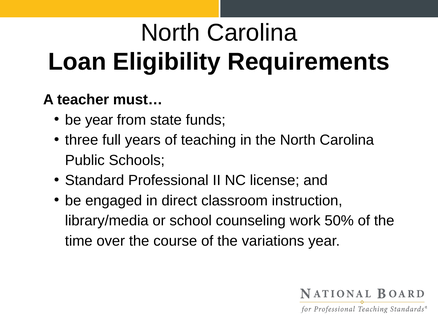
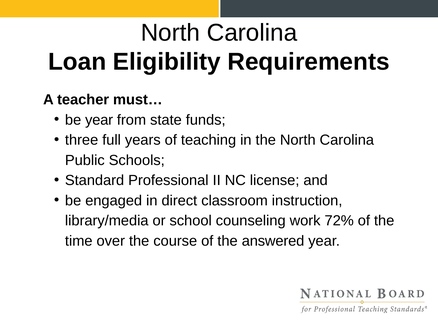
50%: 50% -> 72% (339, 220)
variations: variations -> answered (273, 241)
